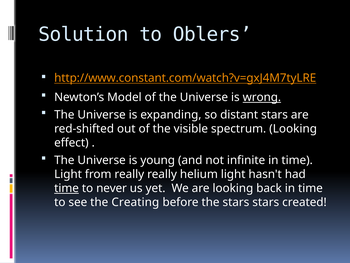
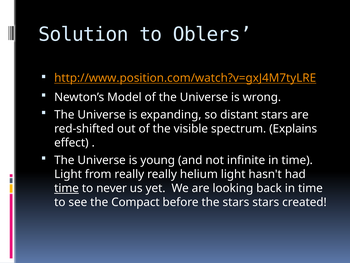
http://www.constant.com/watch?v=gxJ4M7tyLRE: http://www.constant.com/watch?v=gxJ4M7tyLRE -> http://www.position.com/watch?v=gxJ4M7tyLRE (185, 78)
wrong underline: present -> none (262, 97)
spectrum Looking: Looking -> Explains (293, 129)
Creating: Creating -> Compact (135, 202)
